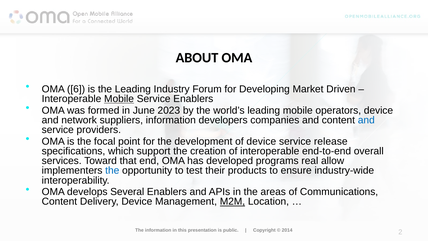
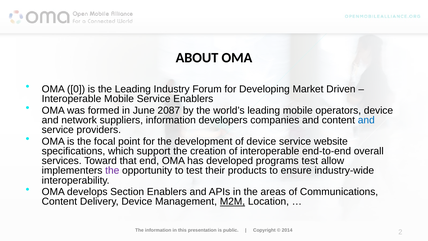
6: 6 -> 0 (76, 89)
Mobile underline: present -> none (119, 99)
2023: 2023 -> 2087 (169, 110)
release: release -> website (331, 141)
programs real: real -> test (310, 161)
the colour: blue -> purple (112, 170)
Several: Several -> Section (127, 192)
